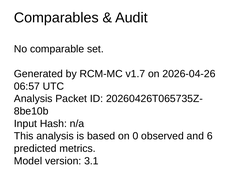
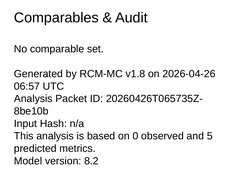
v1.7: v1.7 -> v1.8 (135, 74)
6: 6 -> 5 (210, 136)
3.1: 3.1 -> 8.2 (91, 161)
